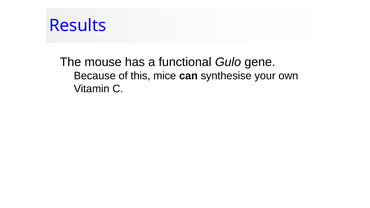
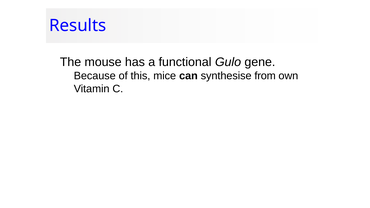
your: your -> from (265, 76)
